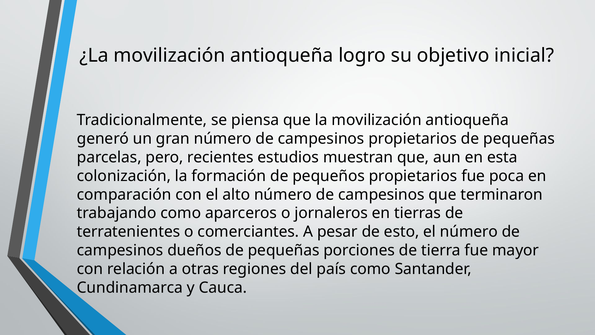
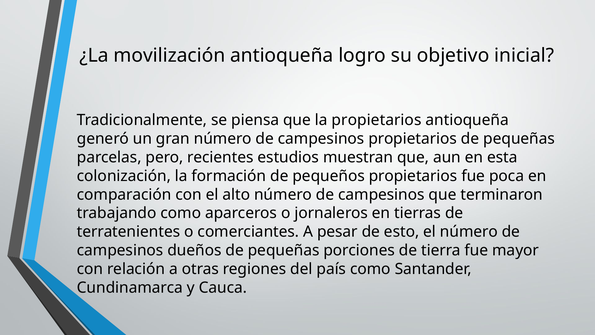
la movilización: movilización -> propietarios (377, 120)
